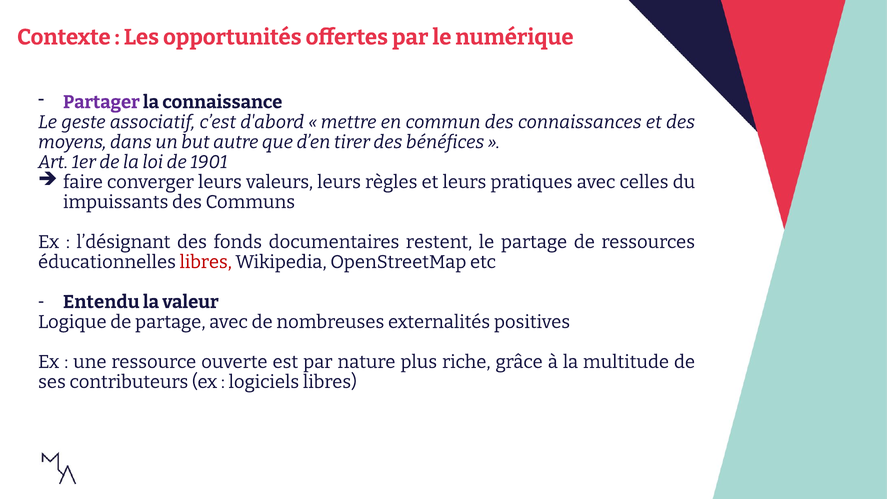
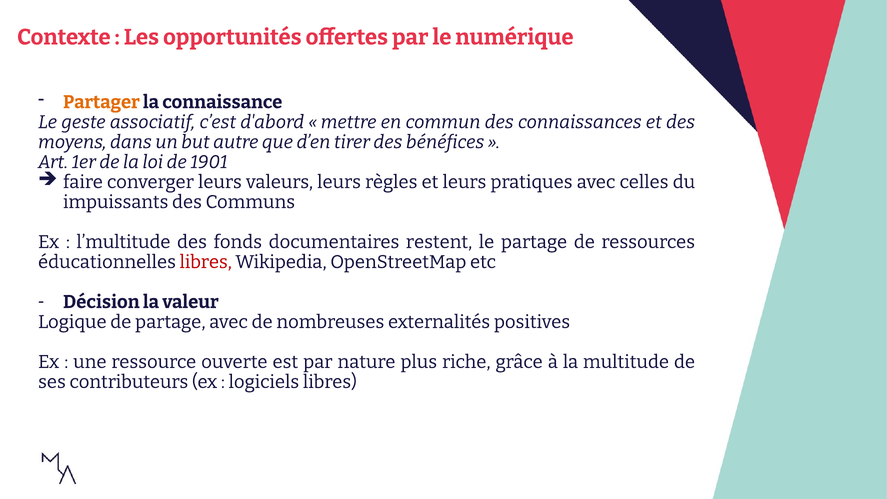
Partager colour: purple -> orange (101, 102)
l’désignant: l’désignant -> l’multitude (123, 242)
Entendu: Entendu -> Décision (101, 302)
